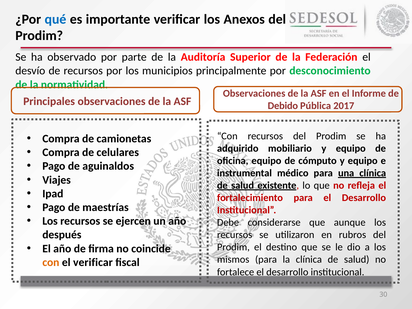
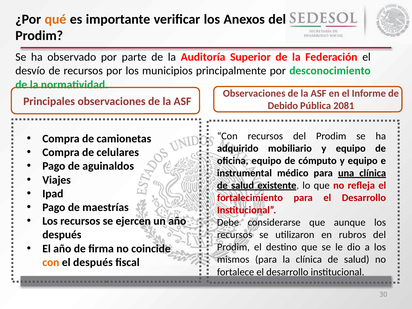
qué colour: blue -> orange (55, 19)
2017: 2017 -> 2081 (344, 106)
el verificar: verificar -> después (93, 262)
